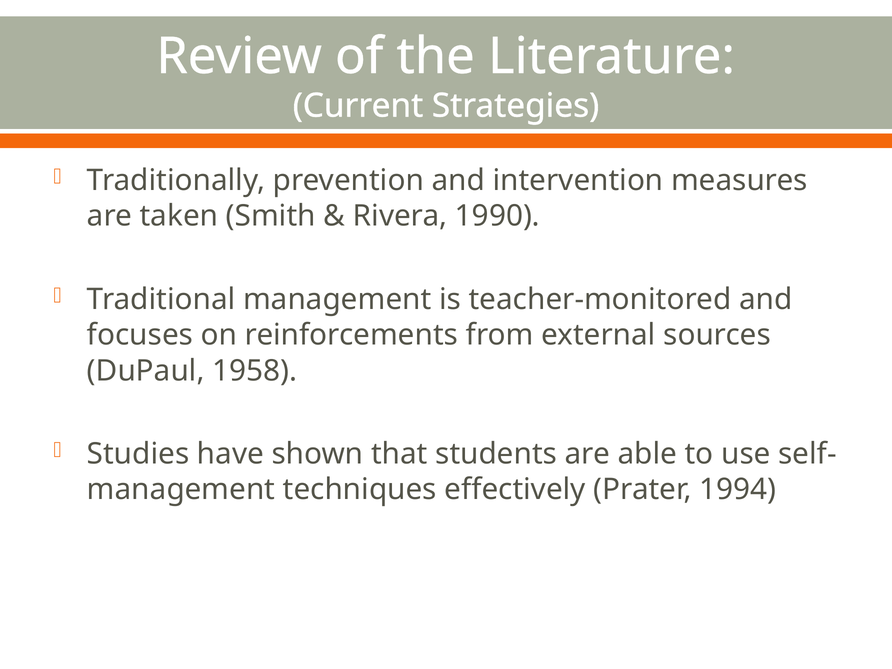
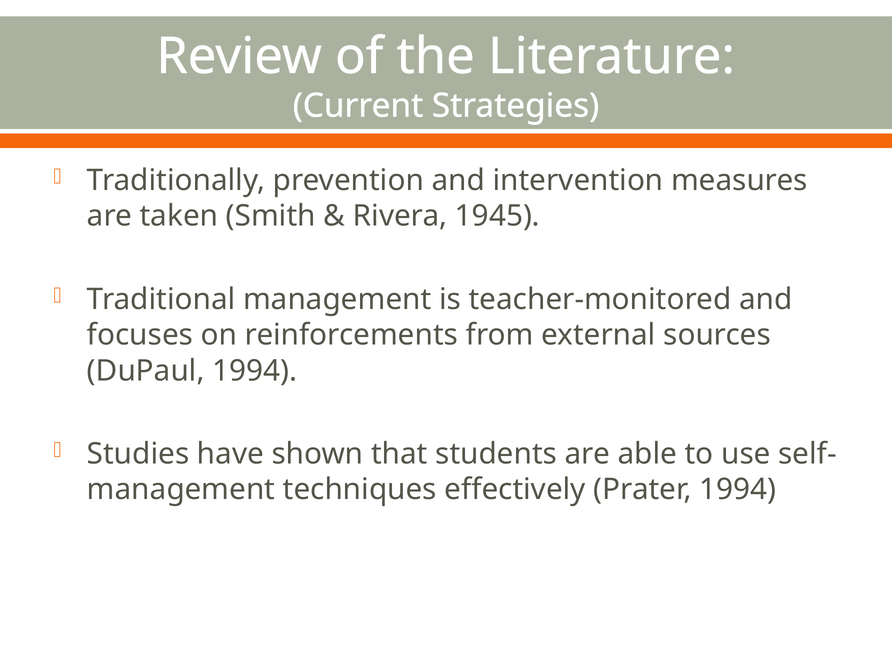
1990: 1990 -> 1945 (497, 216)
DuPaul 1958: 1958 -> 1994 (255, 371)
